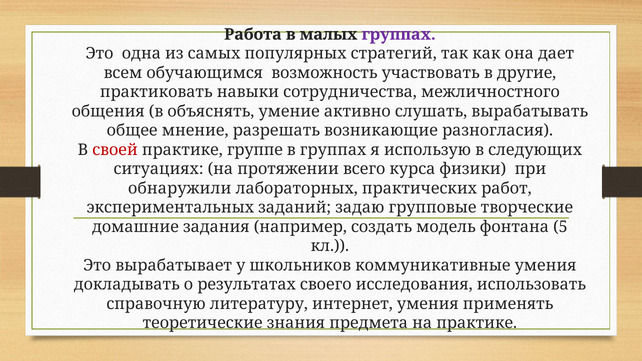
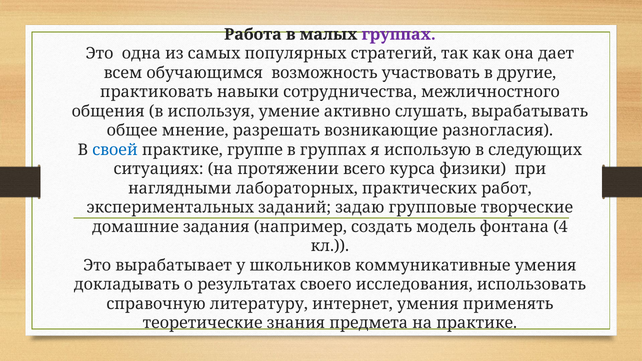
объяснять: объяснять -> используя (211, 111)
своей colour: red -> blue (115, 150)
обнаружили: обнаружили -> наглядными (180, 188)
5: 5 -> 4 (560, 227)
